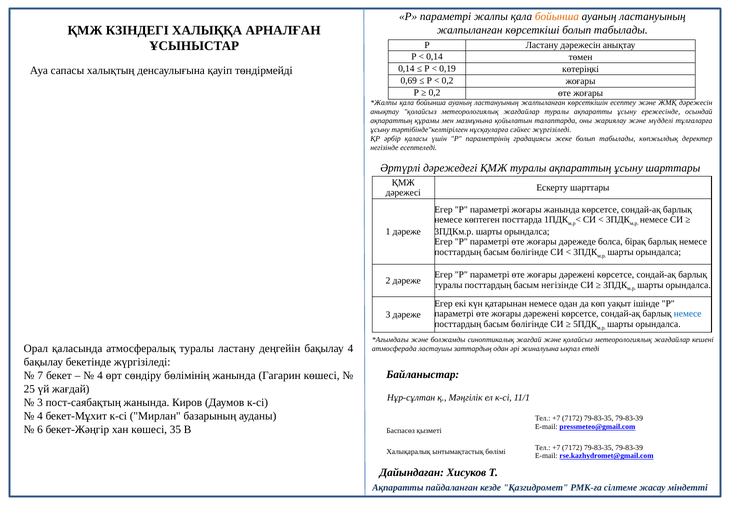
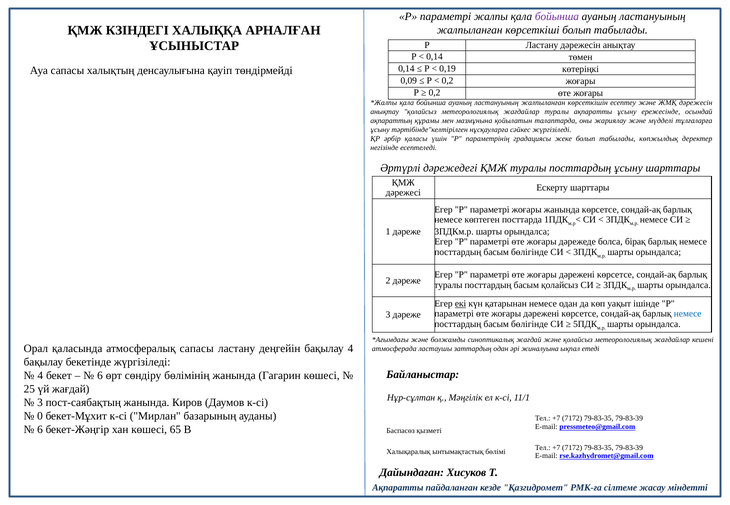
бойынша colour: orange -> purple (557, 16)
0,69: 0,69 -> 0,09 (409, 81)
ҚМЖ туралы ақпараттың: ақпараттың -> посттардың (580, 168)
басым негізінде: негізінде -> қолайсыз (560, 285)
екі underline: none -> present (461, 304)
атмосфералық туралы: туралы -> сапасы (197, 349)
7: 7 -> 4 (40, 376)
4: 4 -> 6 (100, 376)
4: 4 -> 0 (40, 416)
35: 35 -> 65 (175, 430)
